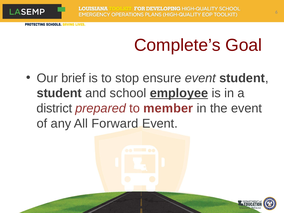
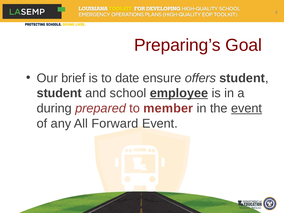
Complete’s: Complete’s -> Preparing’s (177, 45)
stop: stop -> date (127, 78)
ensure event: event -> offers (200, 78)
district: district -> during (54, 108)
event underline: none -> present (247, 108)
